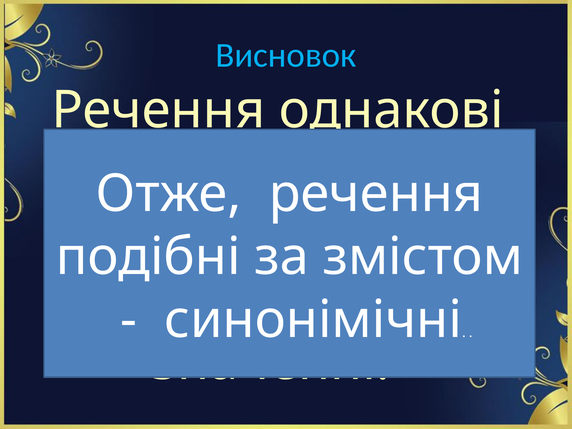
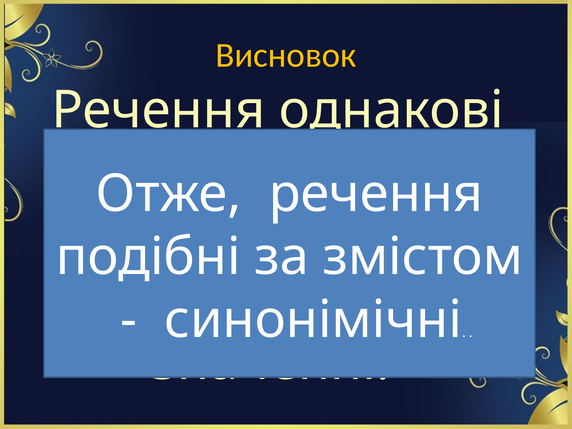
Висновок colour: light blue -> yellow (286, 55)
